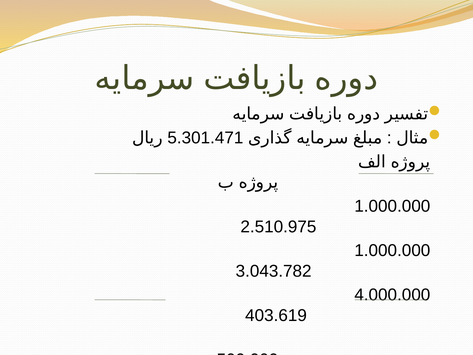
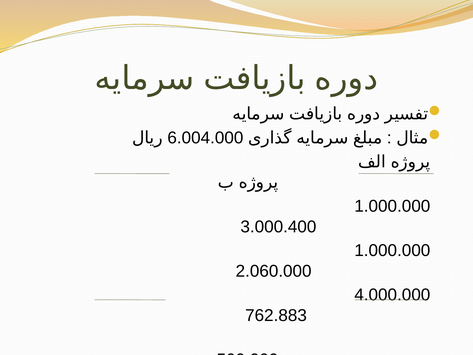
5.301.471: 5.301.471 -> 6.004.000 (205, 138)
2.510.975: 2.510.975 -> 3.000.400 (278, 227)
3.043.782: 3.043.782 -> 2.060.000 (274, 271)
403.619: 403.619 -> 762.883 (276, 315)
